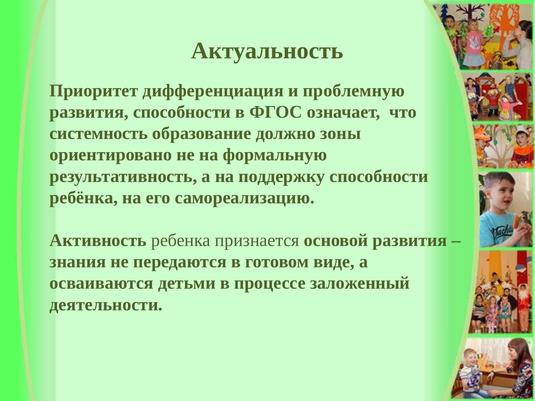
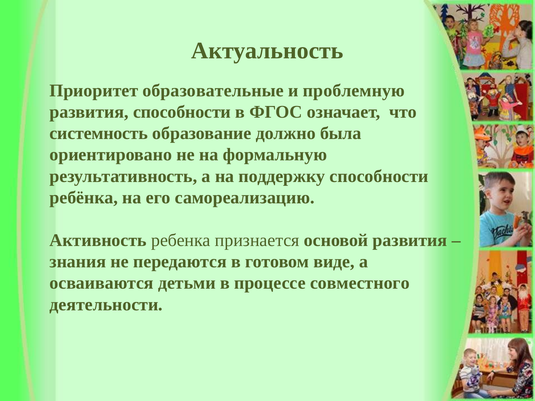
дифференциация: дифференциация -> образовательные (213, 91)
зоны: зоны -> была (341, 133)
заложенный: заложенный -> совместного (360, 283)
